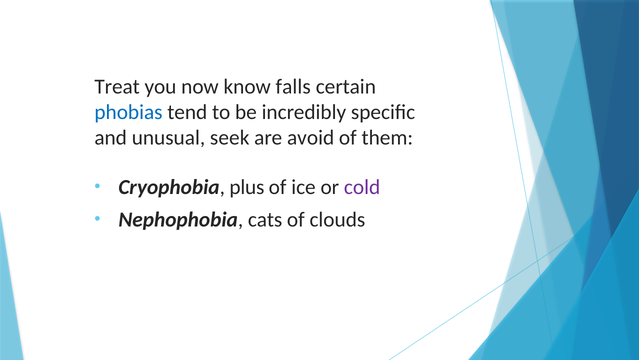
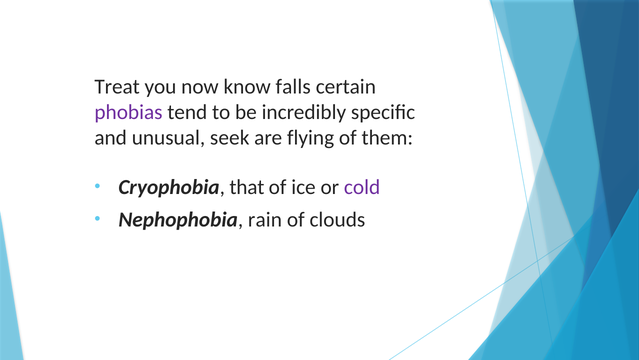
phobias colour: blue -> purple (128, 112)
avoid: avoid -> flying (311, 138)
plus: plus -> that (247, 187)
cats: cats -> rain (265, 219)
